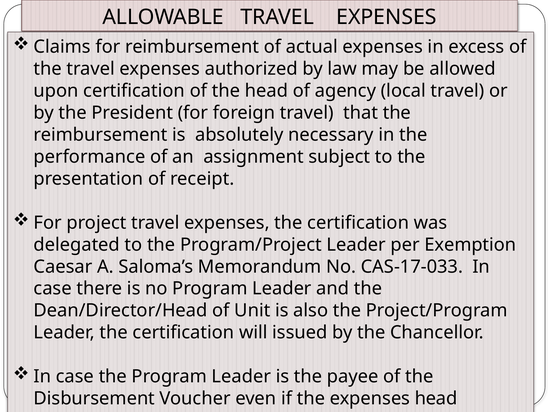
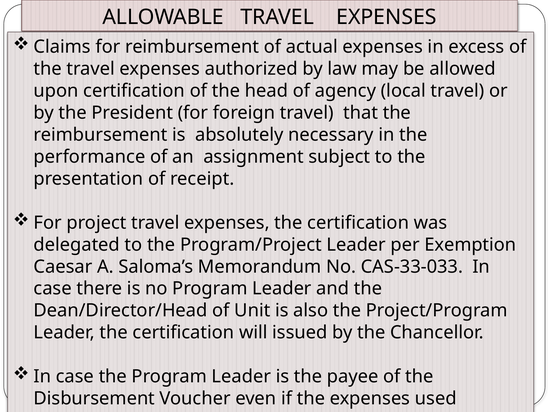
CAS-17-033: CAS-17-033 -> CAS-33-033 (412, 266)
expenses head: head -> used (436, 398)
